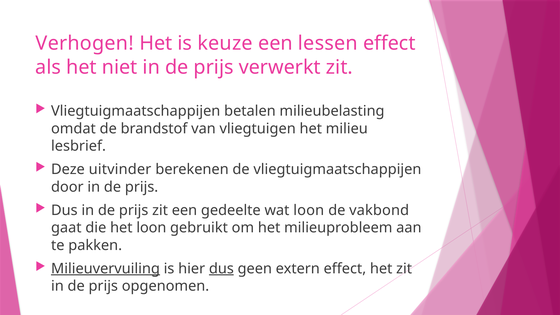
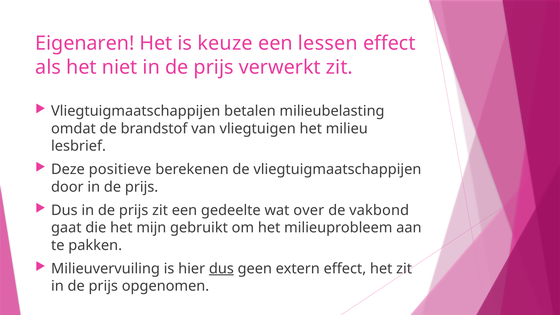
Verhogen: Verhogen -> Eigenaren (85, 43)
uitvinder: uitvinder -> positieve (120, 169)
wat loon: loon -> over (309, 210)
het loon: loon -> mijn (151, 228)
Milieuvervuiling underline: present -> none (105, 269)
